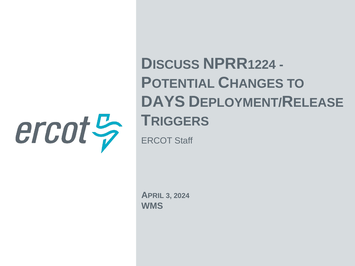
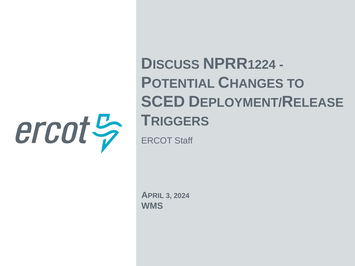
DAYS: DAYS -> SCED (163, 102)
